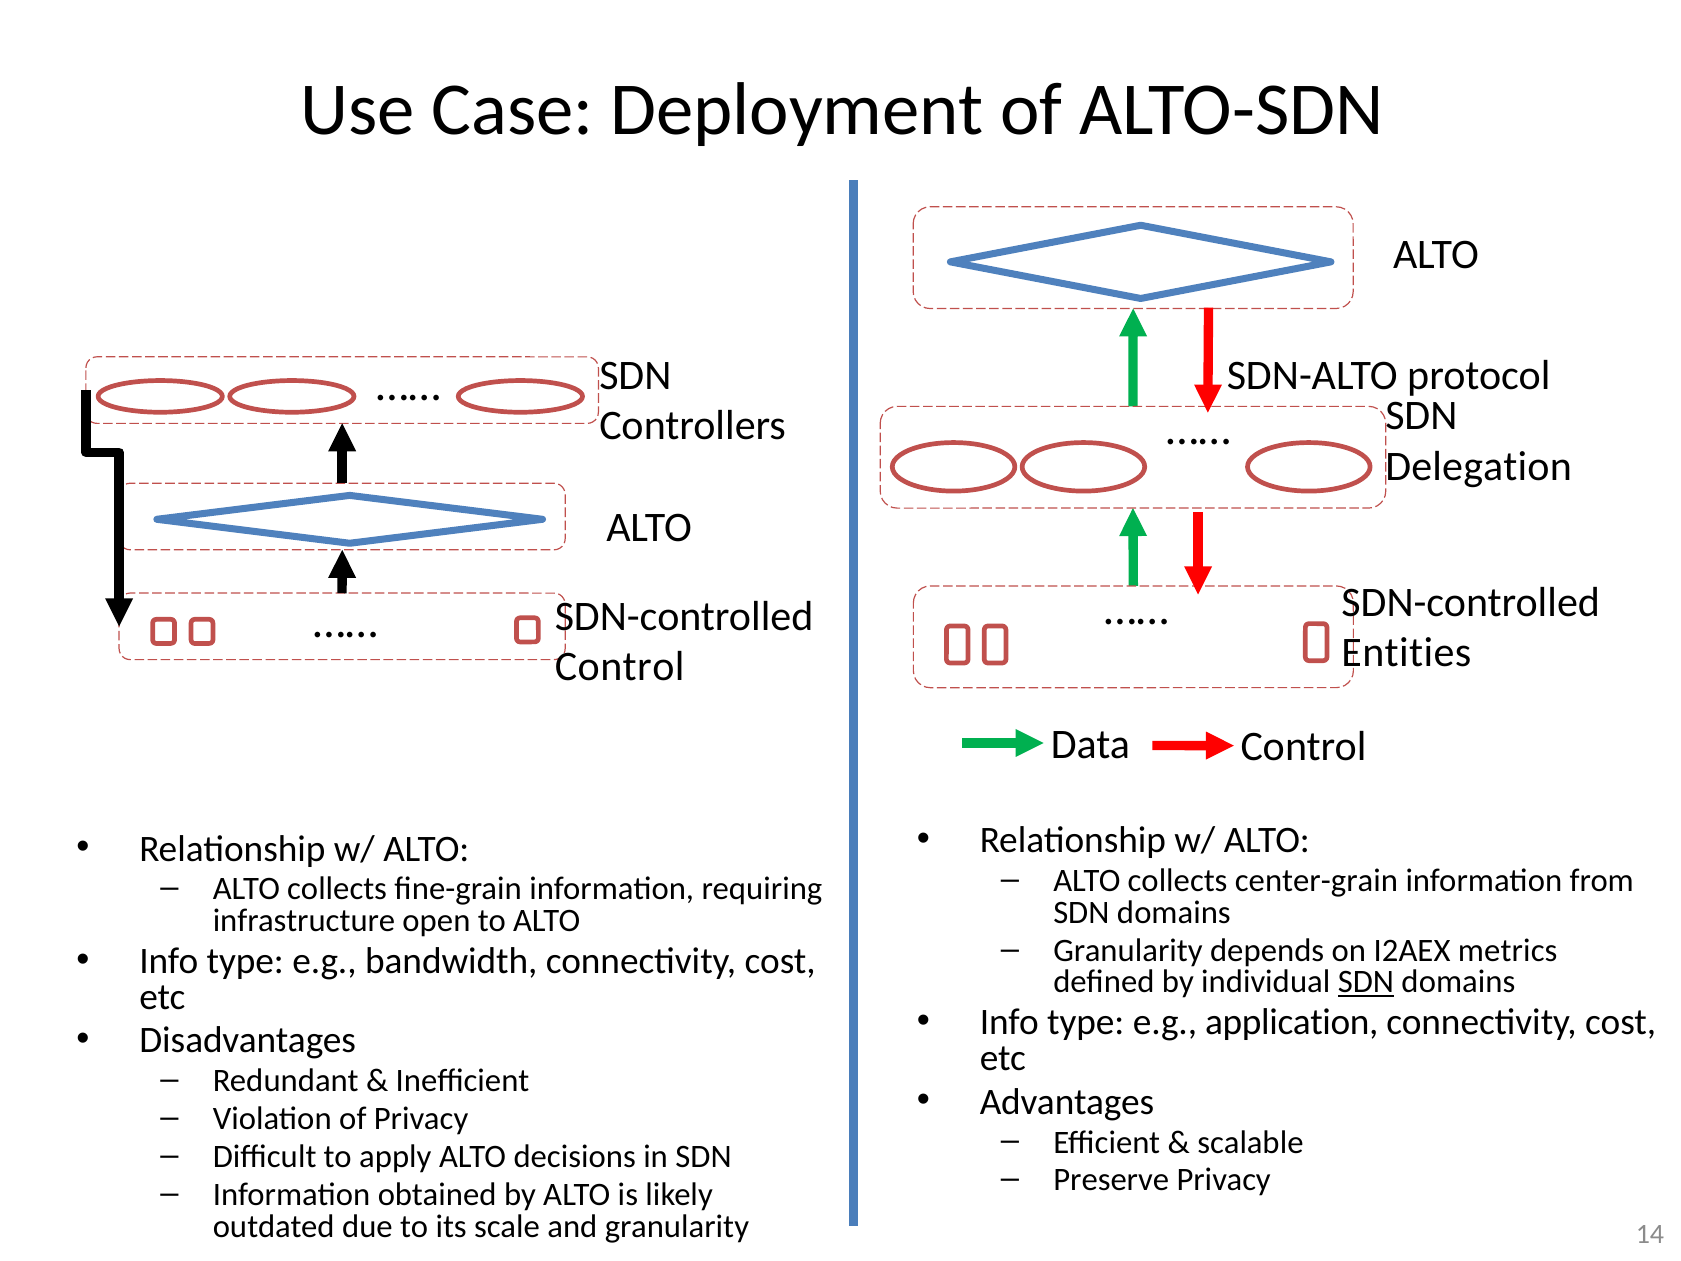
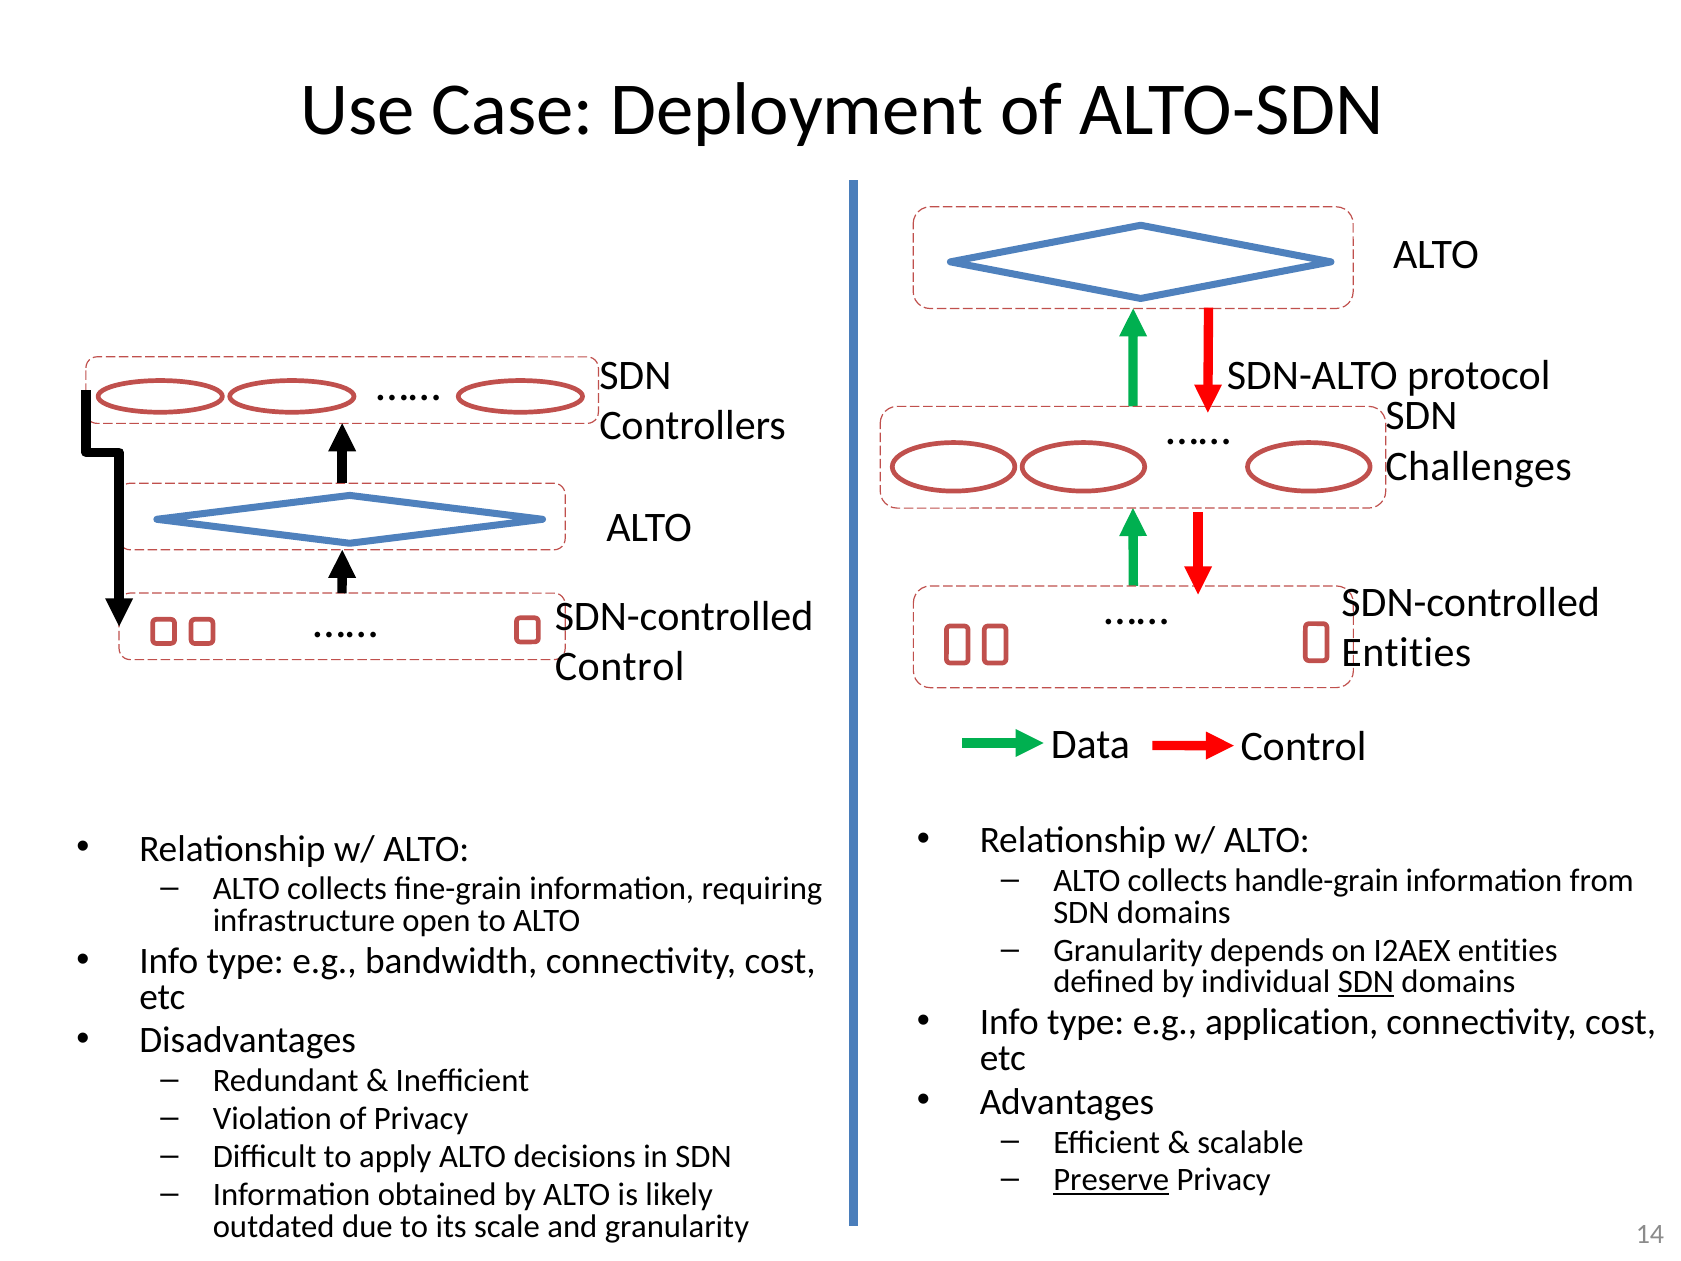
Delegation: Delegation -> Challenges (1479, 466)
center-grain: center-grain -> handle-grain (1317, 881)
I2AEX metrics: metrics -> entities (1508, 950)
Preserve underline: none -> present (1111, 1180)
